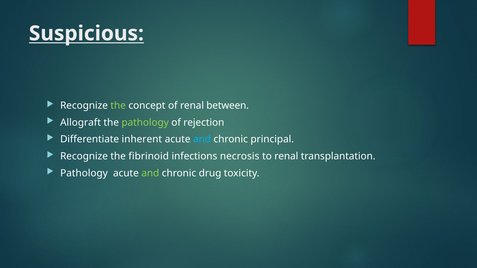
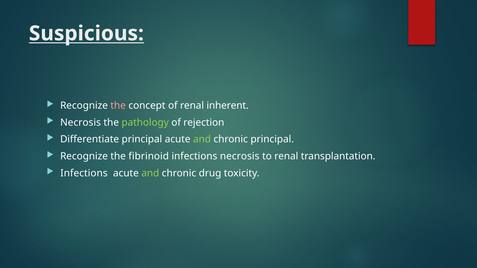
the colour: light green -> pink (118, 106)
between: between -> inherent (228, 106)
Allograft: Allograft -> Necrosis (81, 123)
Differentiate inherent: inherent -> principal (142, 139)
and colour: light blue -> light green (202, 139)
Pathology: Pathology -> Infections (84, 173)
